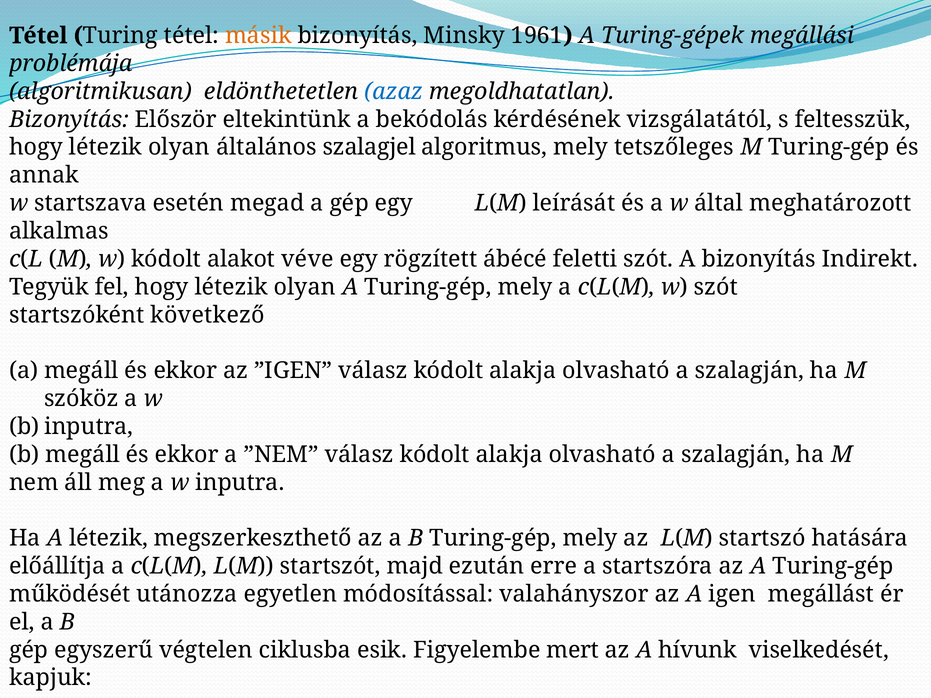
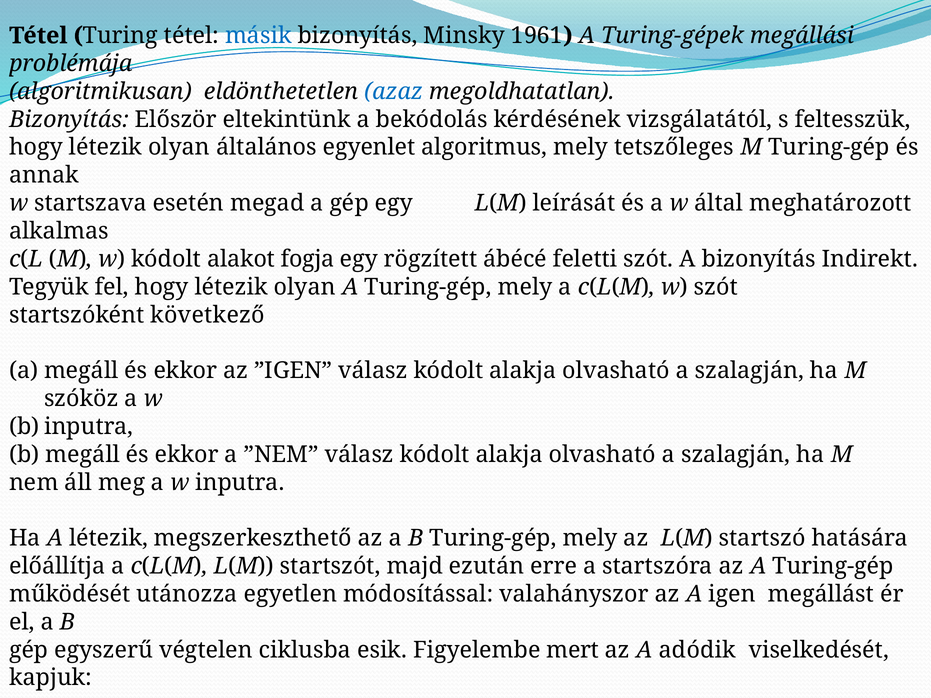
másik colour: orange -> blue (258, 36)
szalagjel: szalagjel -> egyenlet (369, 147)
véve: véve -> fogja (308, 259)
A hívunk: hívunk -> adódik (697, 650)
